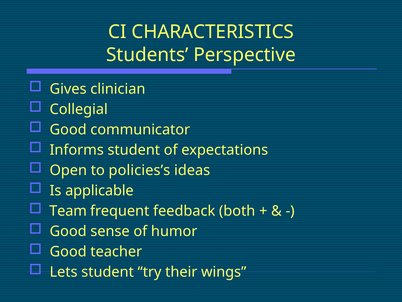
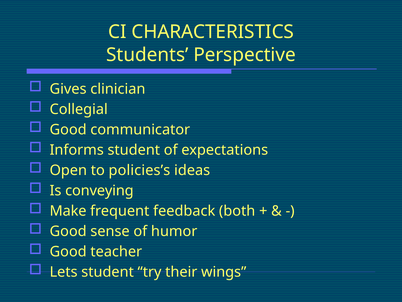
applicable: applicable -> conveying (99, 190)
Team: Team -> Make (68, 211)
